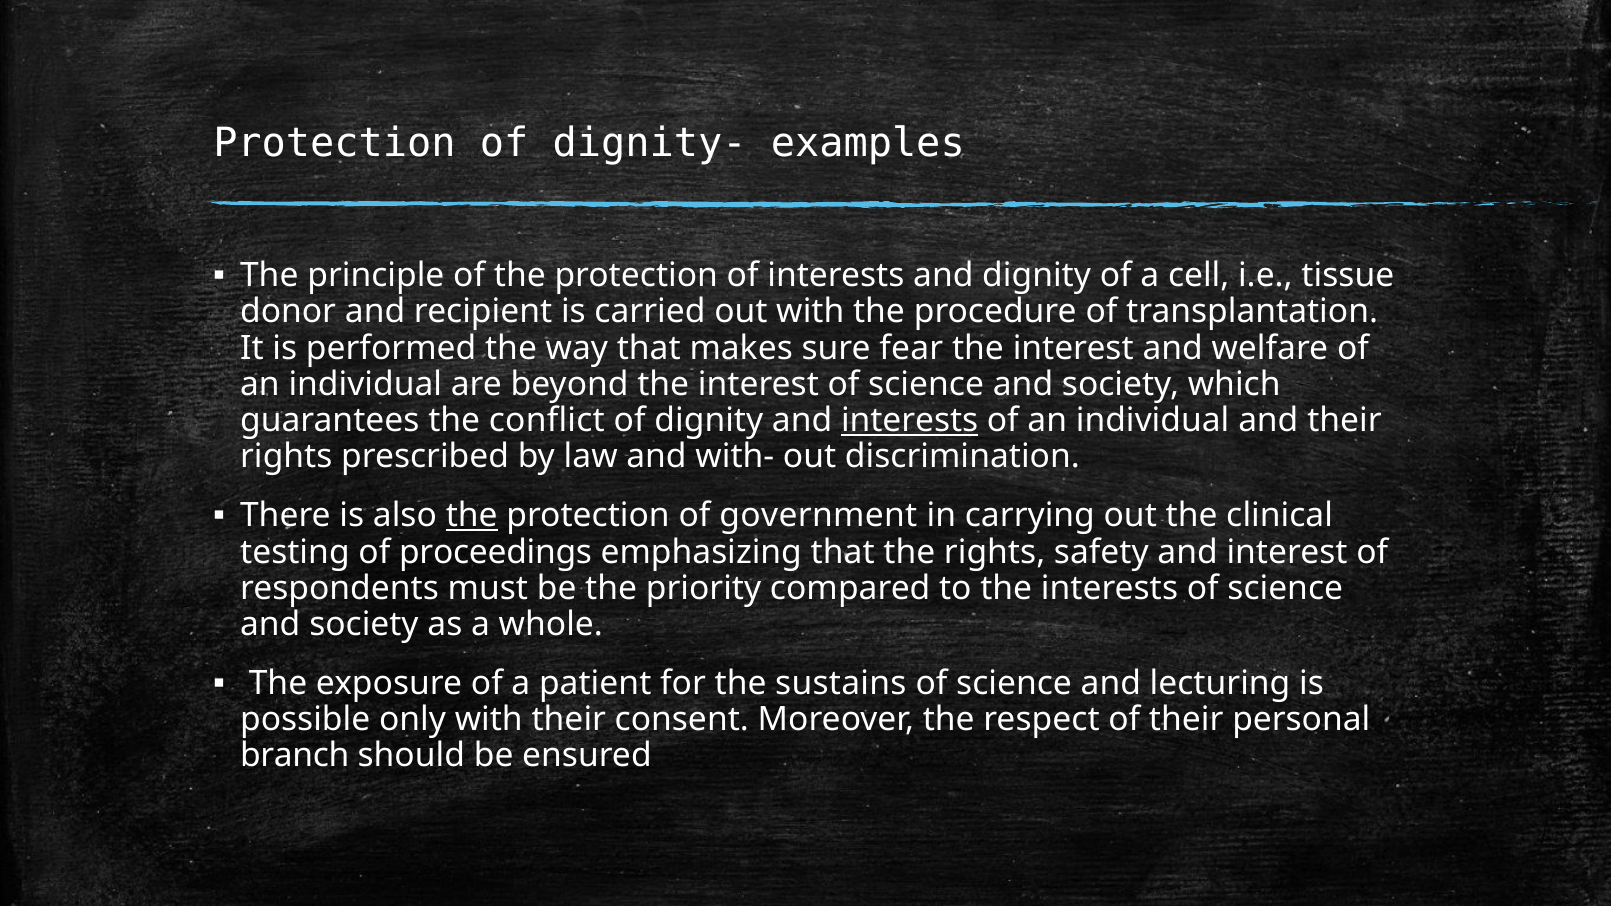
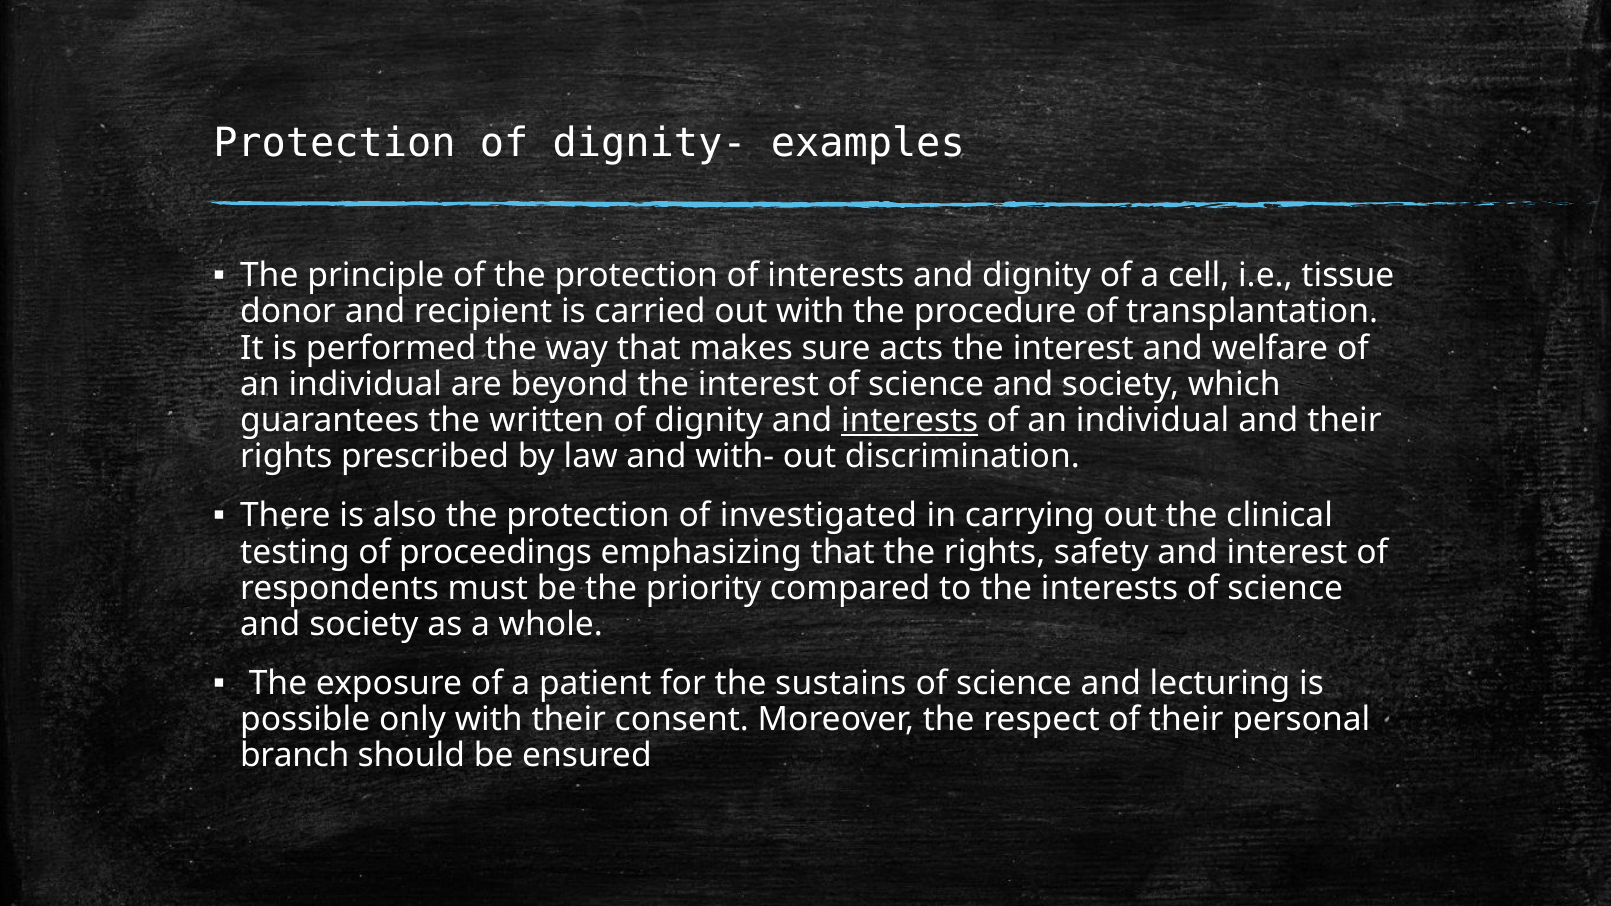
fear: fear -> acts (911, 348)
conflict: conflict -> written (547, 421)
the underline: present -> none (472, 516)
government: government -> investigated (818, 516)
